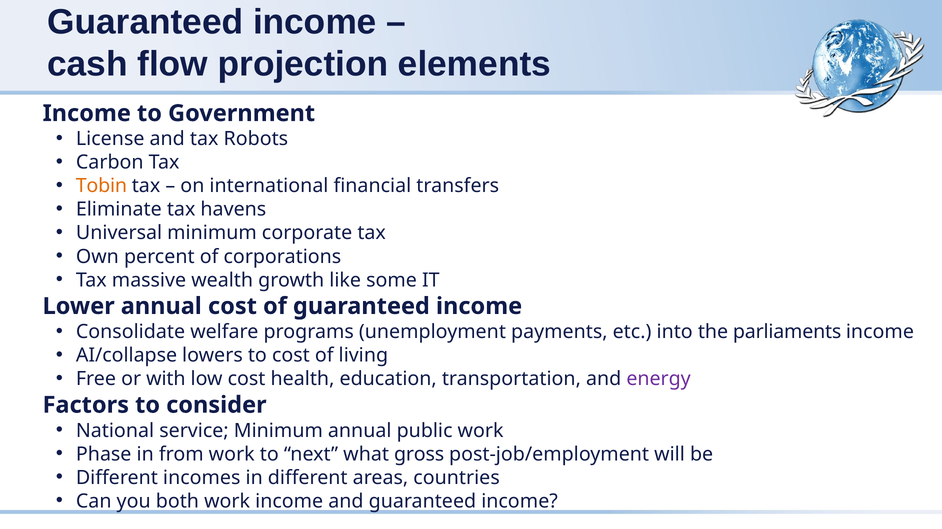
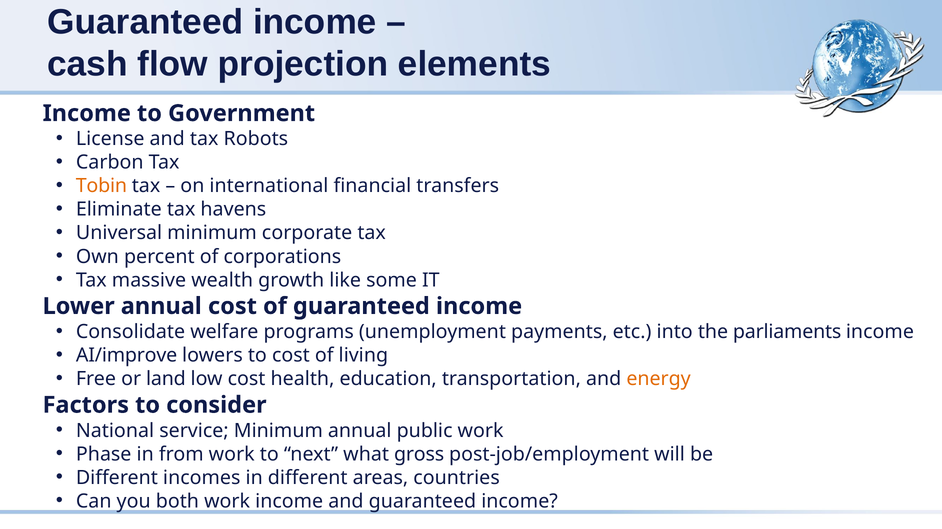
AI/collapse: AI/collapse -> AI/improve (127, 356)
with: with -> land (166, 379)
energy colour: purple -> orange (659, 379)
